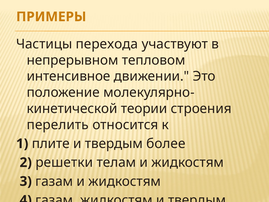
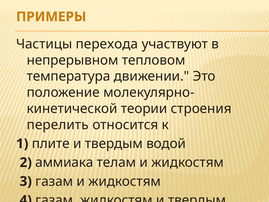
интенсивное: интенсивное -> температура (68, 76)
более: более -> водой (166, 143)
решетки: решетки -> аммиака (64, 162)
